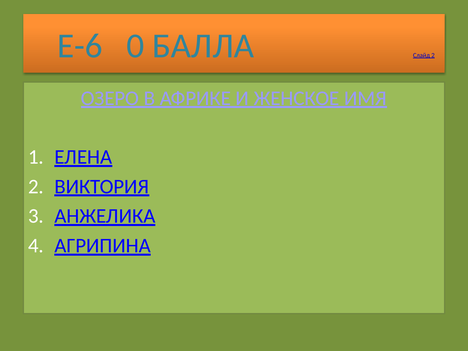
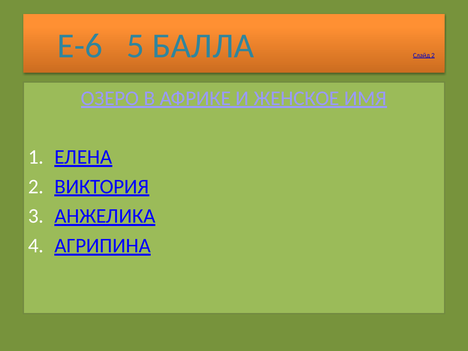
0: 0 -> 5 (135, 46)
